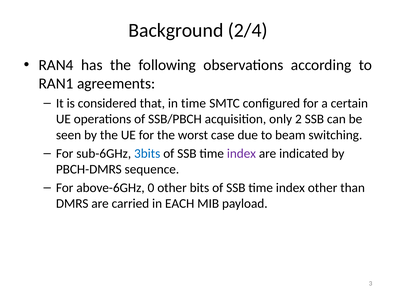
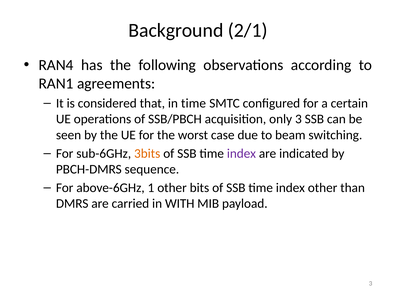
2/4: 2/4 -> 2/1 (248, 30)
only 2: 2 -> 3 (298, 119)
3bits colour: blue -> orange (147, 153)
0: 0 -> 1 (151, 188)
EACH: EACH -> WITH (180, 204)
